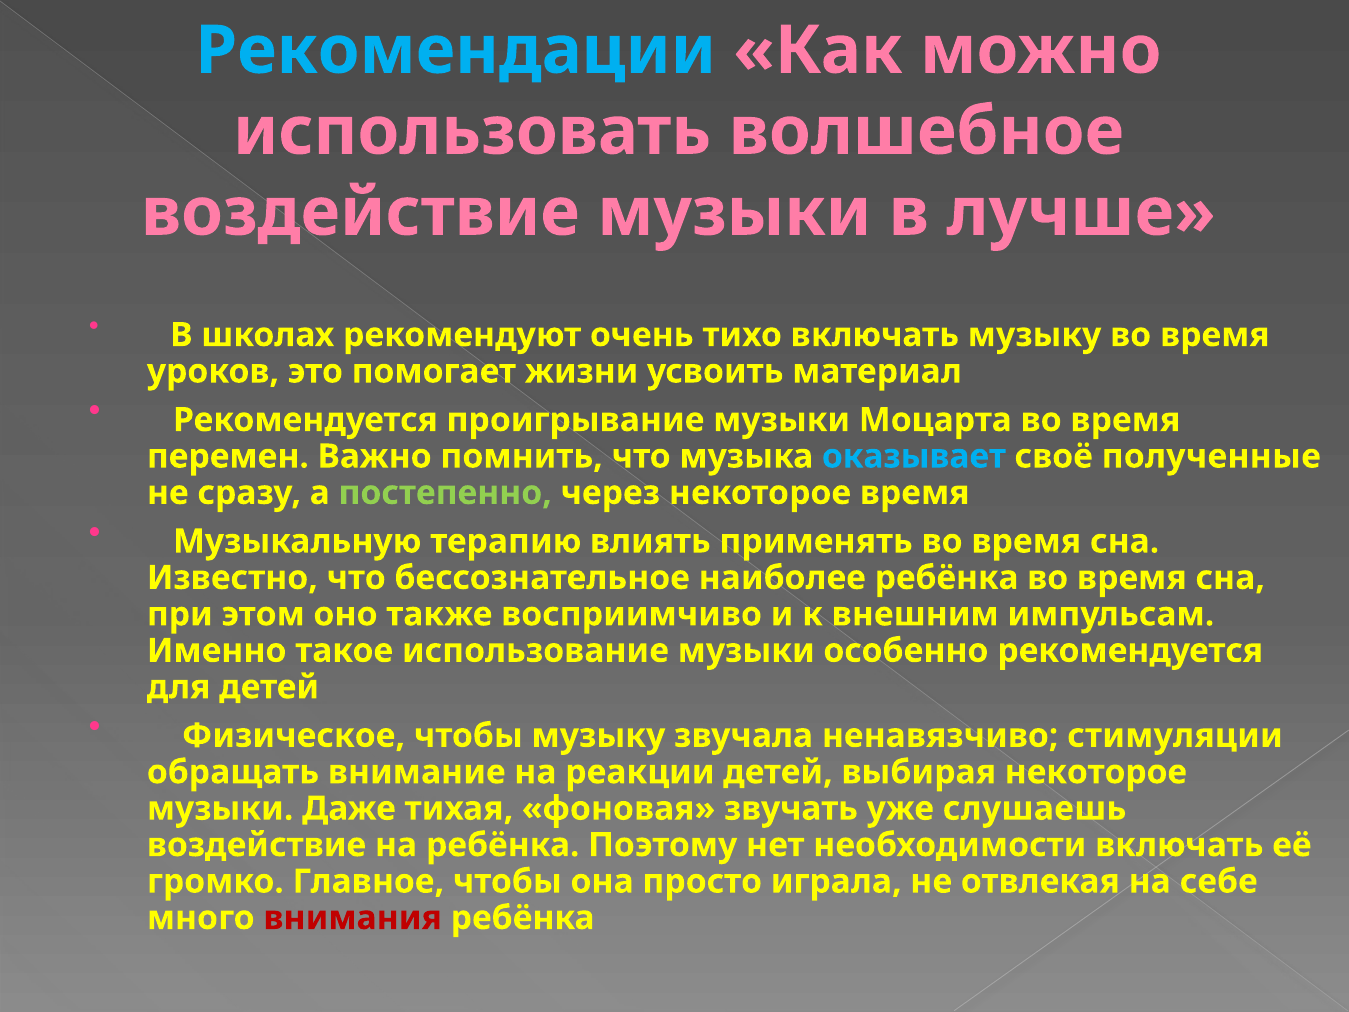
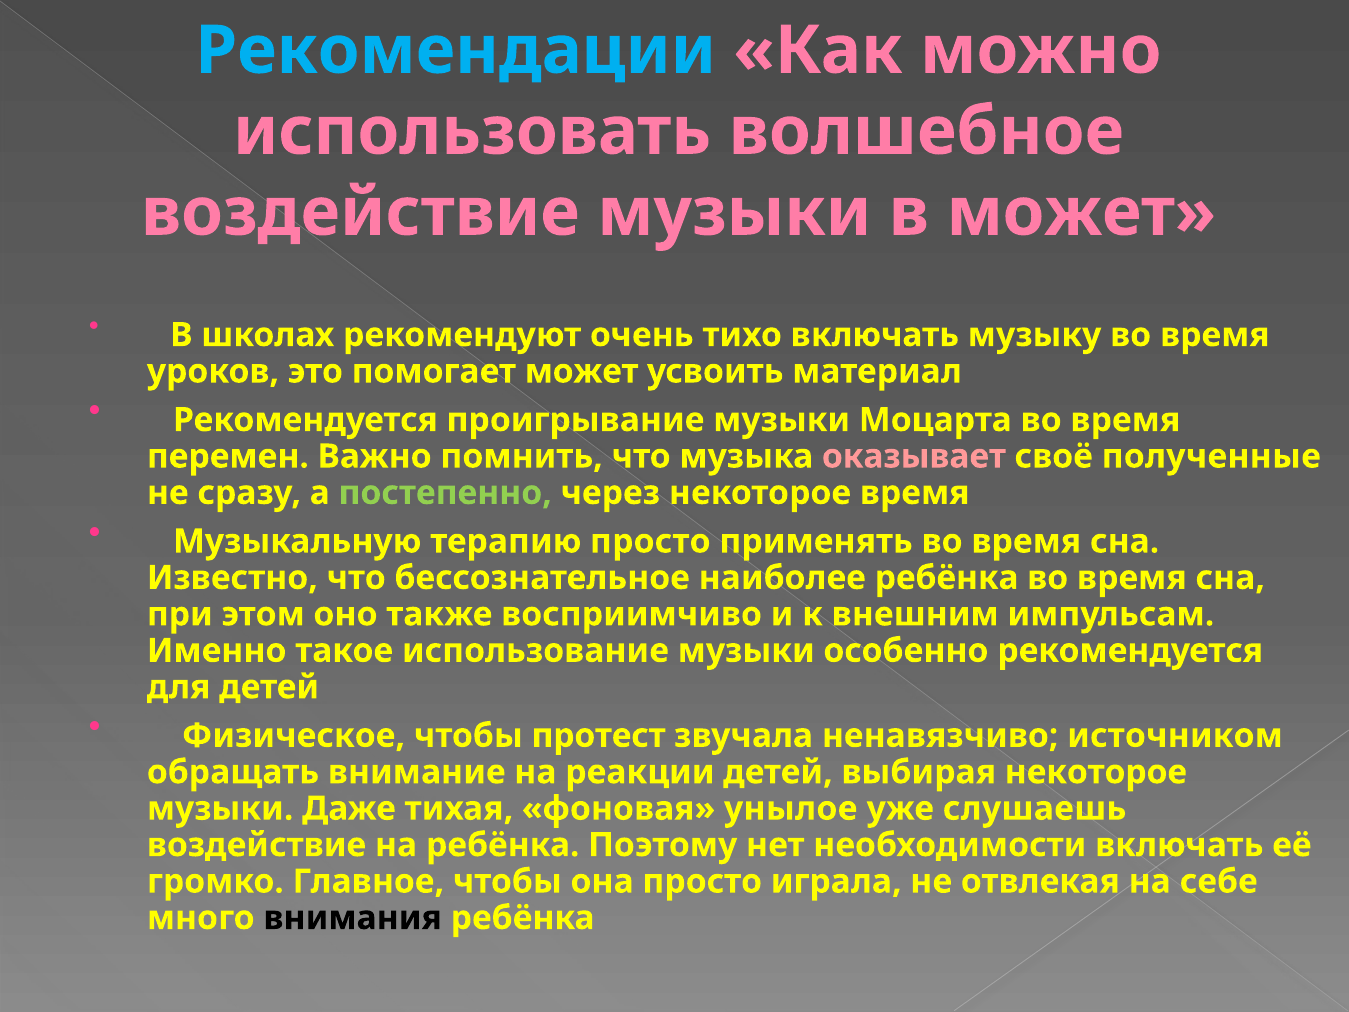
в лучше: лучше -> может (1081, 212)
помогает жизни: жизни -> может (582, 371)
оказывает colour: light blue -> pink (914, 456)
терапию влиять: влиять -> просто (650, 541)
чтобы музыку: музыку -> протест (599, 736)
стимуляции: стимуляции -> источником (1175, 736)
звучать: звучать -> унылое (791, 808)
внимания colour: red -> black (353, 918)
